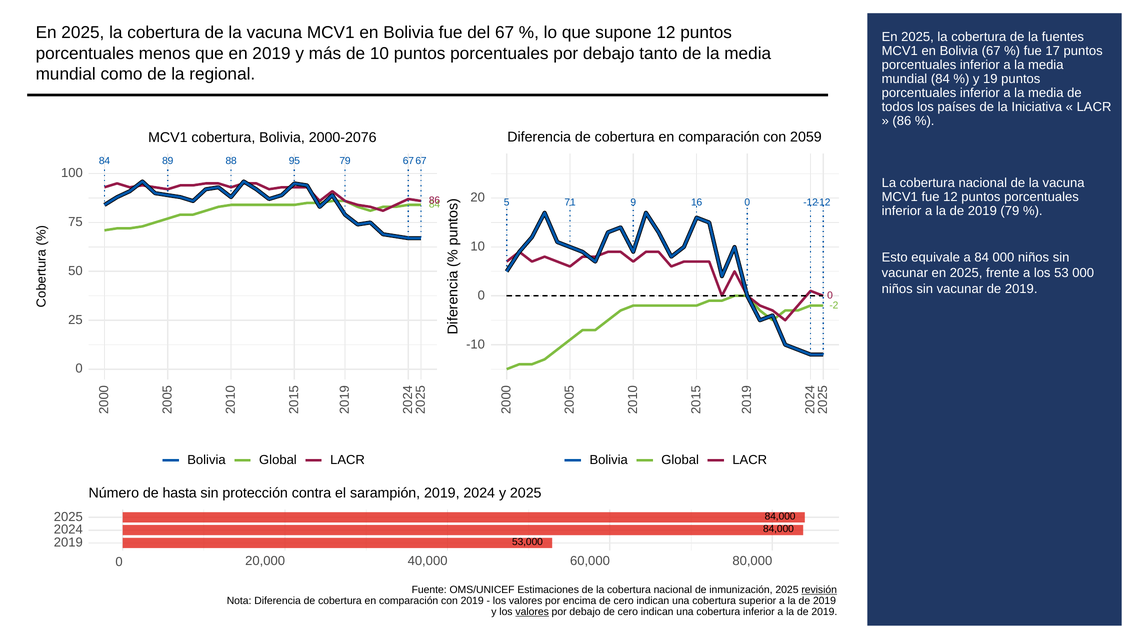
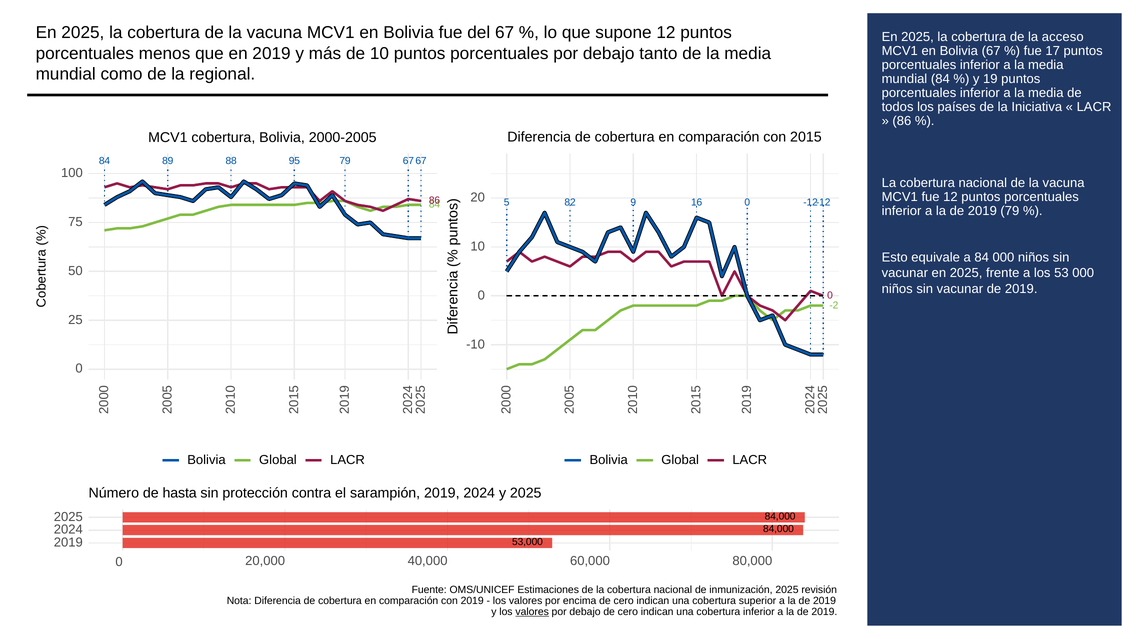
fuentes: fuentes -> acceso (1063, 37)
2059: 2059 -> 2015 (806, 137)
2000-2076: 2000-2076 -> 2000-2005 (343, 137)
71: 71 -> 82 (570, 203)
revisión underline: present -> none (819, 590)
